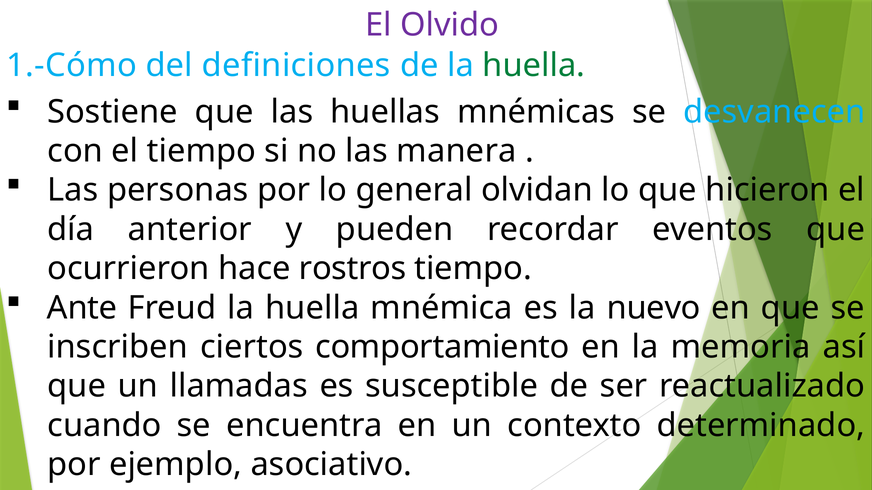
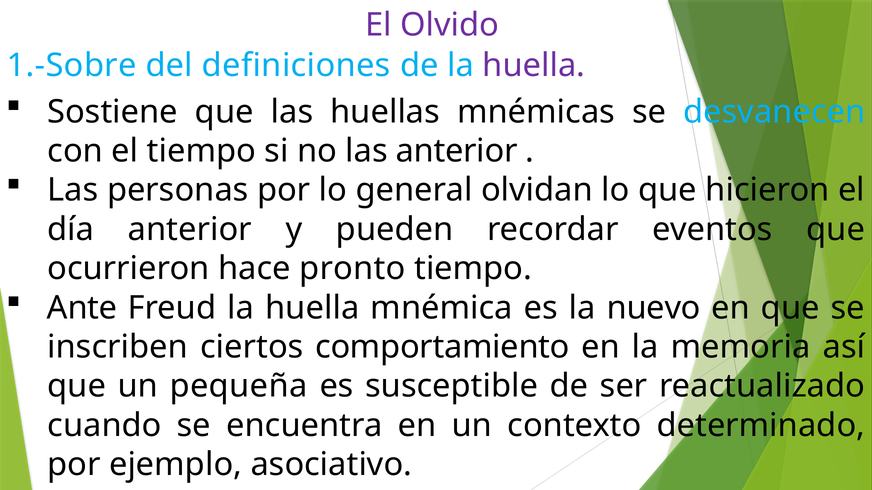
1.-Cómo: 1.-Cómo -> 1.-Sobre (72, 66)
huella colour: green -> purple (534, 66)
las manera: manera -> anterior (457, 151)
rostros: rostros -> pronto (352, 269)
llamadas: llamadas -> pequeña (239, 387)
